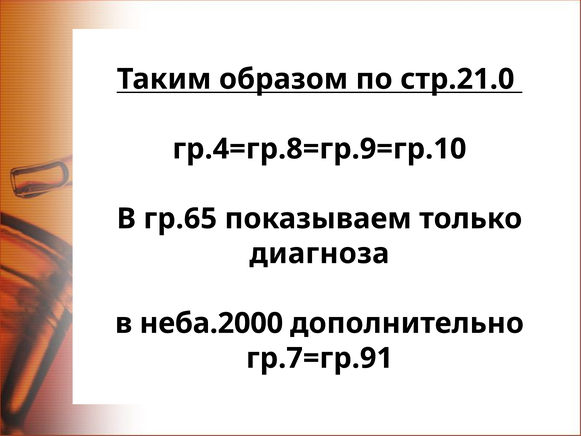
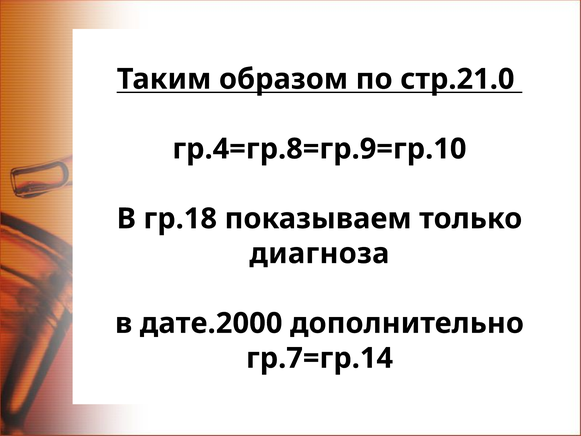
гр.65: гр.65 -> гр.18 (180, 219)
неба.2000: неба.2000 -> дате.2000 (211, 323)
гр.7=гр.91: гр.7=гр.91 -> гр.7=гр.14 (320, 358)
